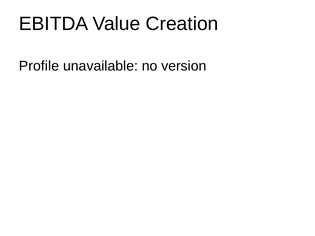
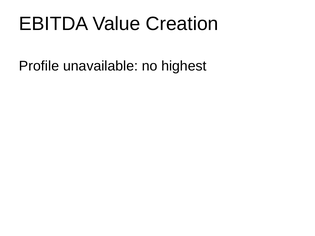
version: version -> highest (184, 66)
